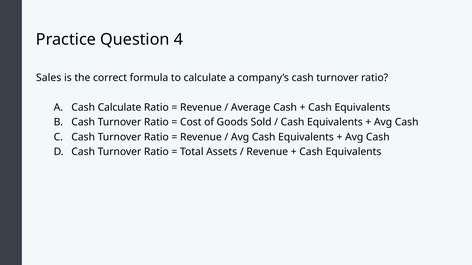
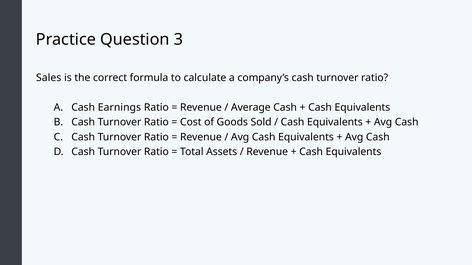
4: 4 -> 3 (178, 40)
Cash Calculate: Calculate -> Earnings (119, 108)
